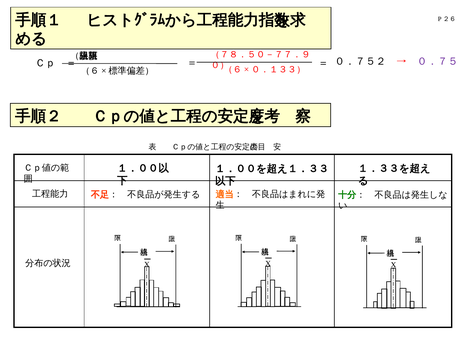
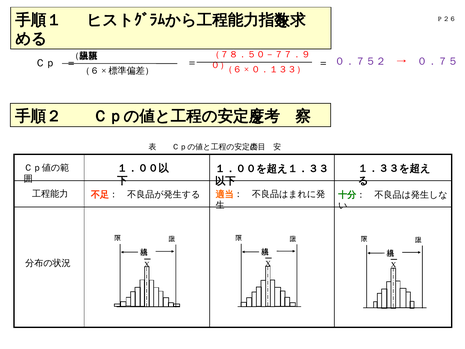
０．７５２ colour: black -> purple (360, 61)
